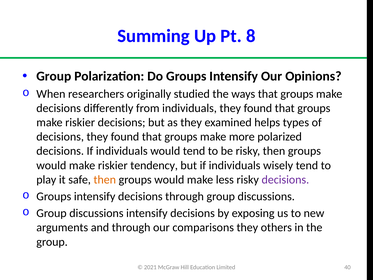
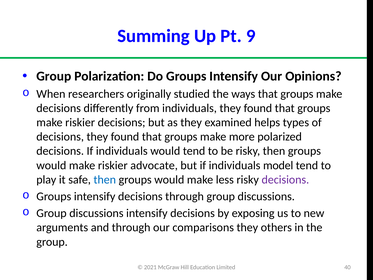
8: 8 -> 9 (251, 36)
tendency: tendency -> advocate (154, 165)
wisely: wisely -> model (278, 165)
then colour: orange -> blue (105, 179)
